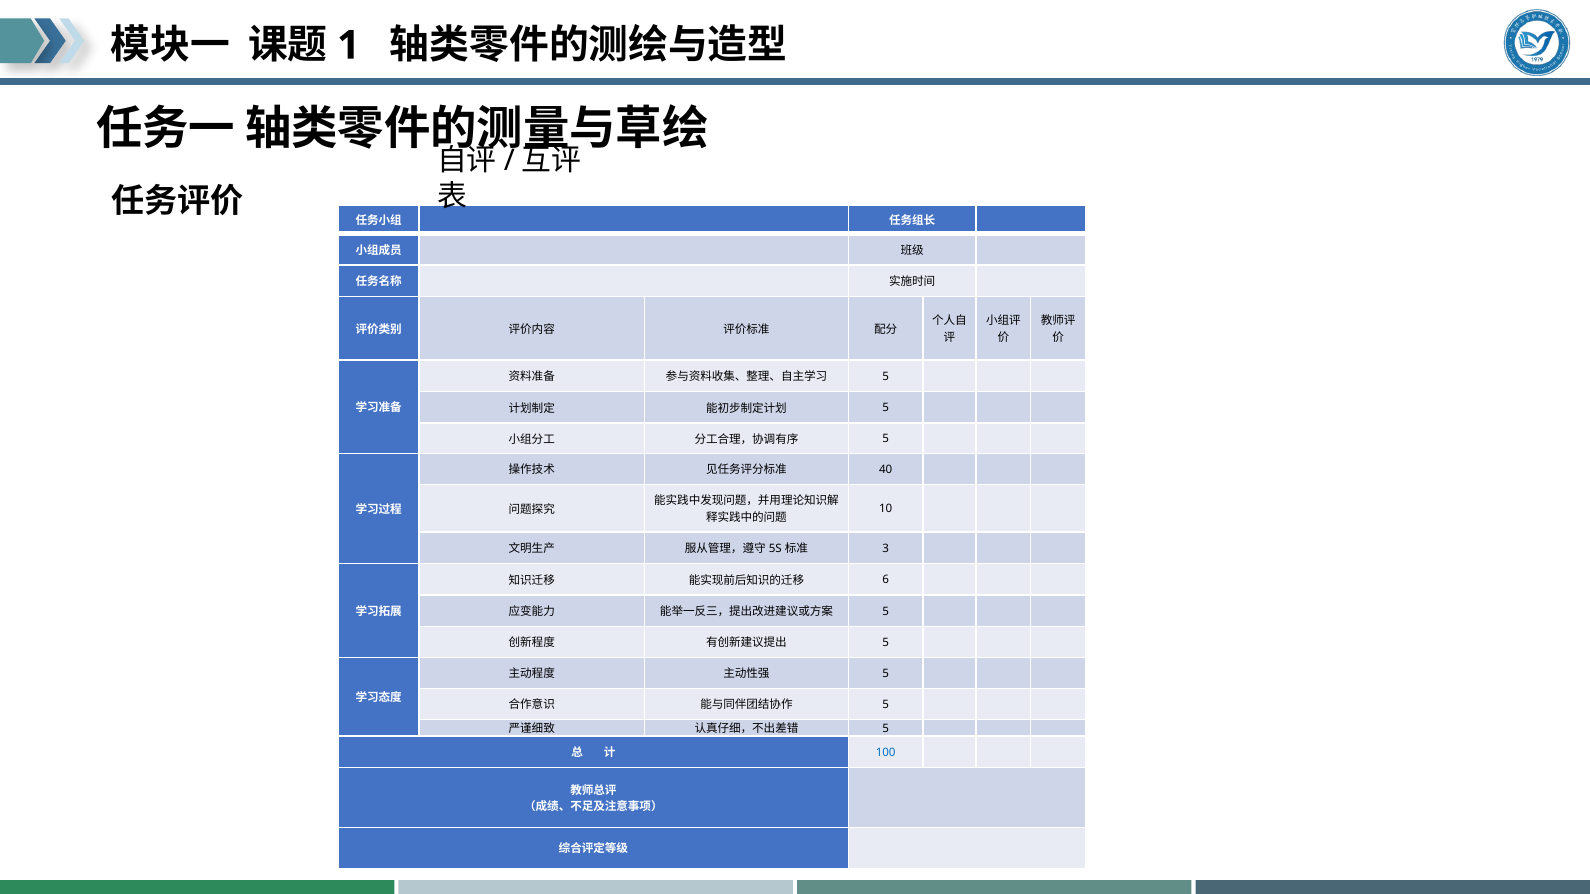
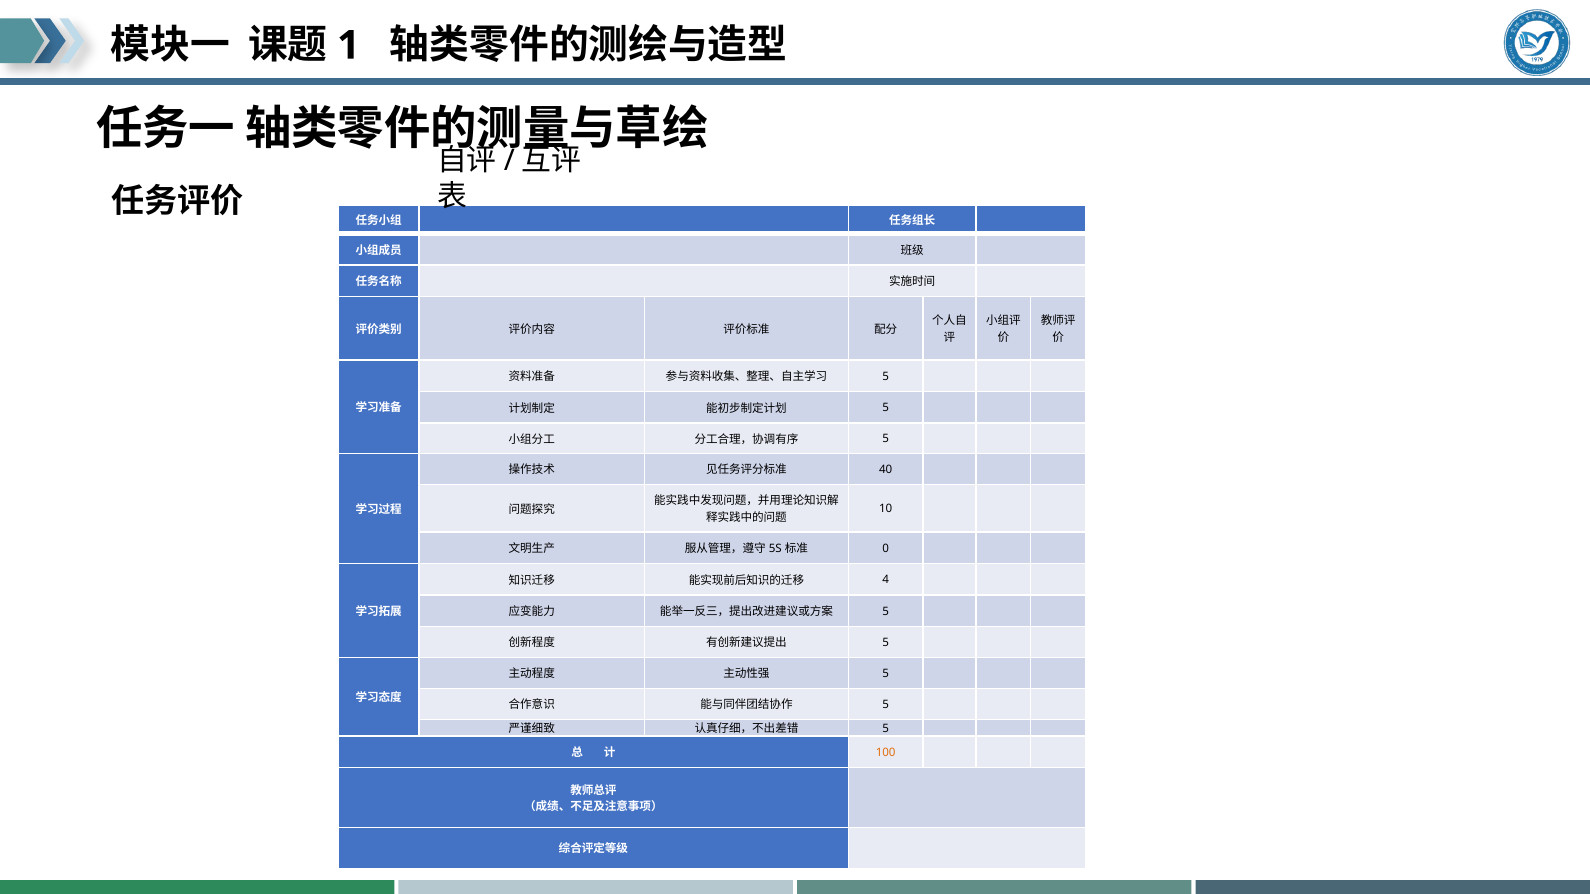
3: 3 -> 0 (886, 548)
6: 6 -> 4 (886, 580)
100 colour: blue -> orange (886, 753)
